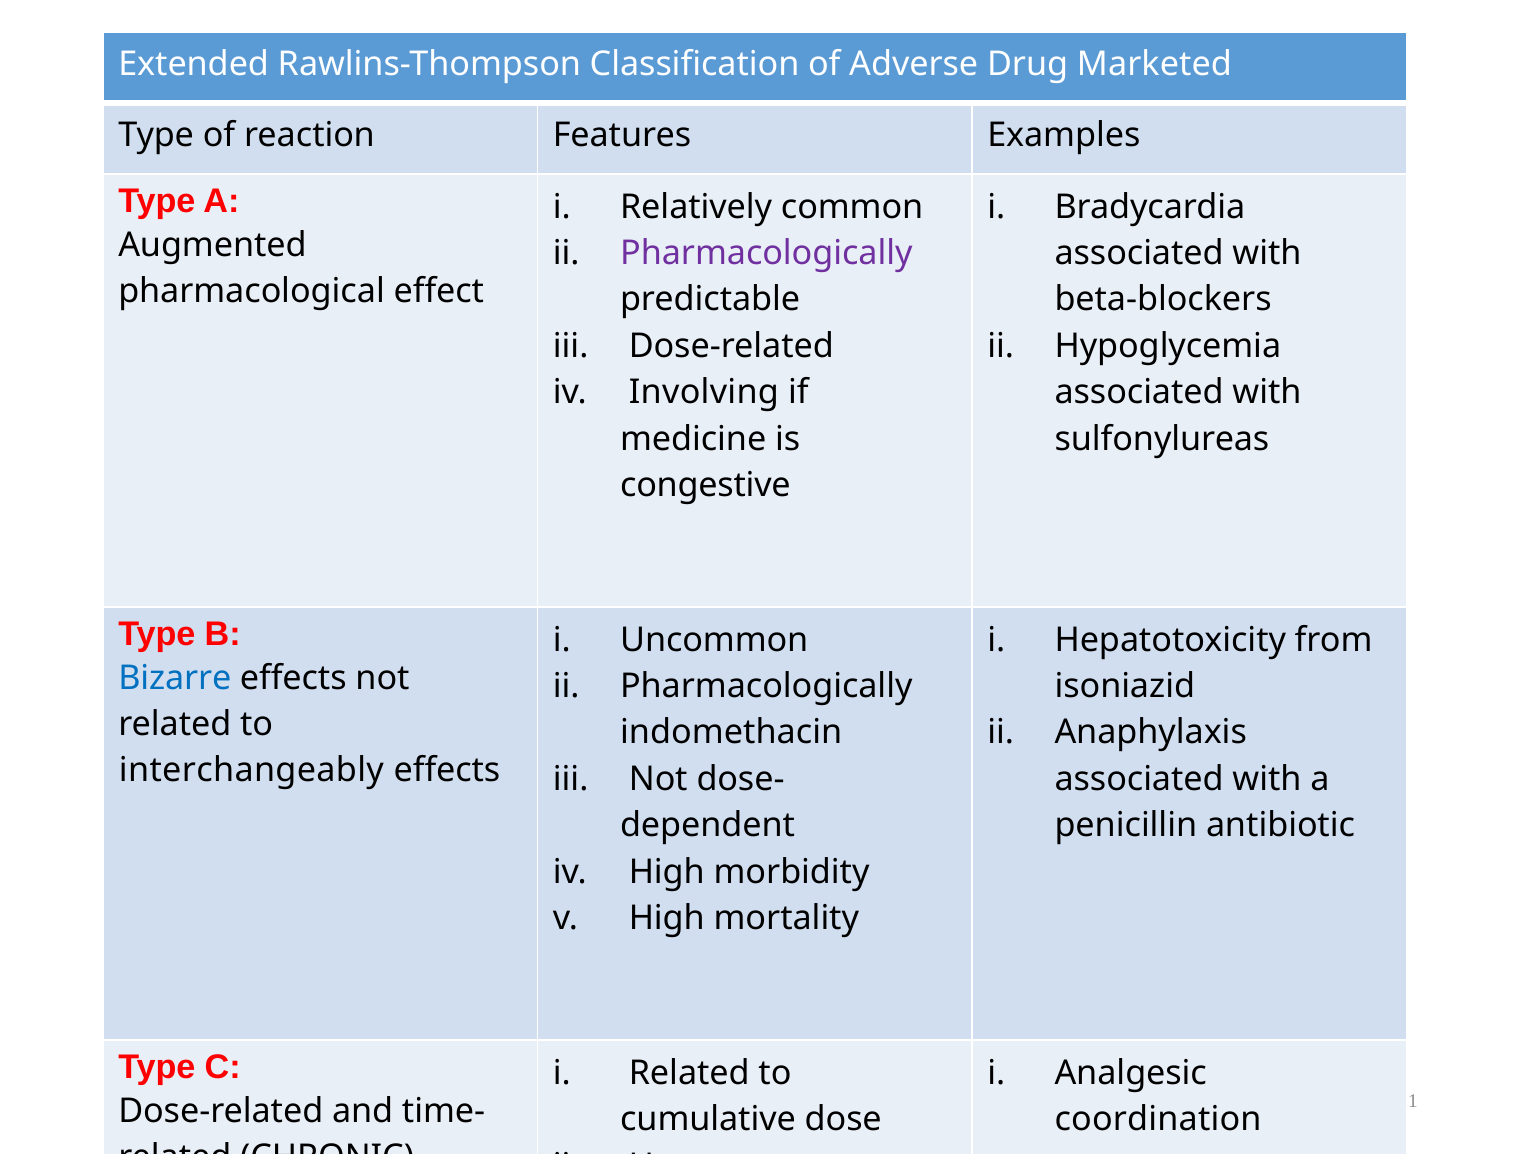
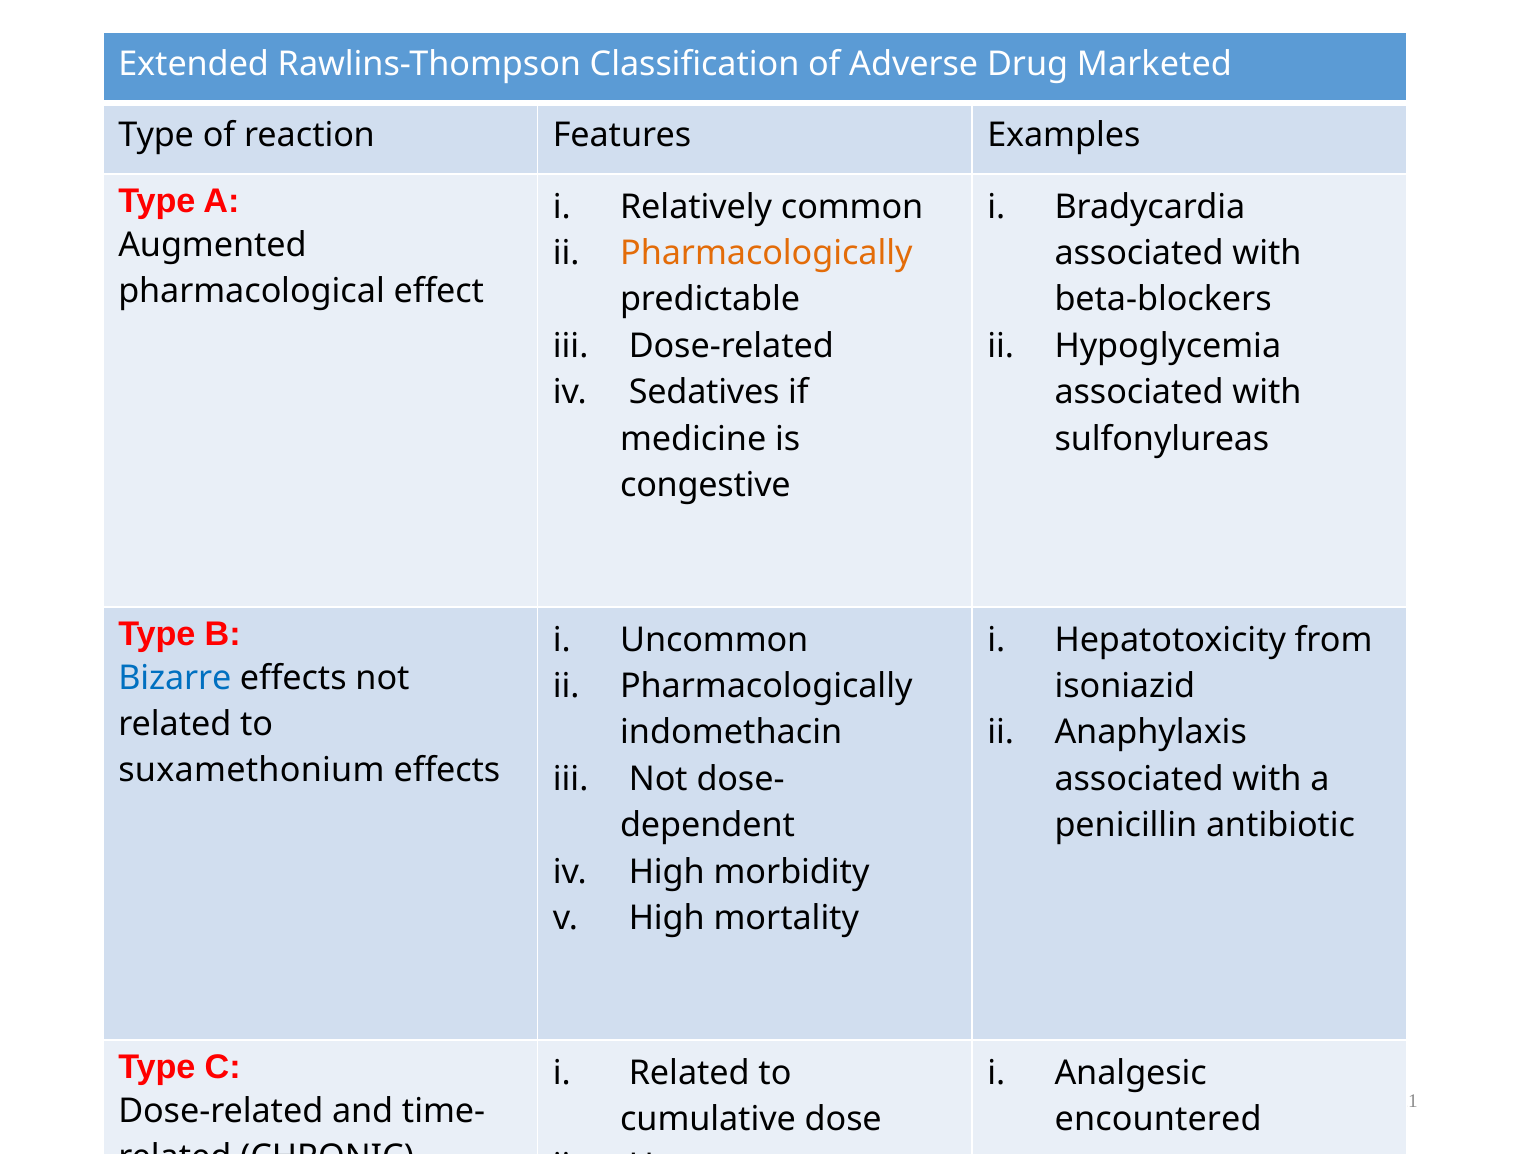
Pharmacologically colour: purple -> orange (766, 253)
Involving: Involving -> Sedatives (704, 392)
interchangeably: interchangeably -> suxamethonium (251, 771)
coordination: coordination -> encountered (1158, 1120)
